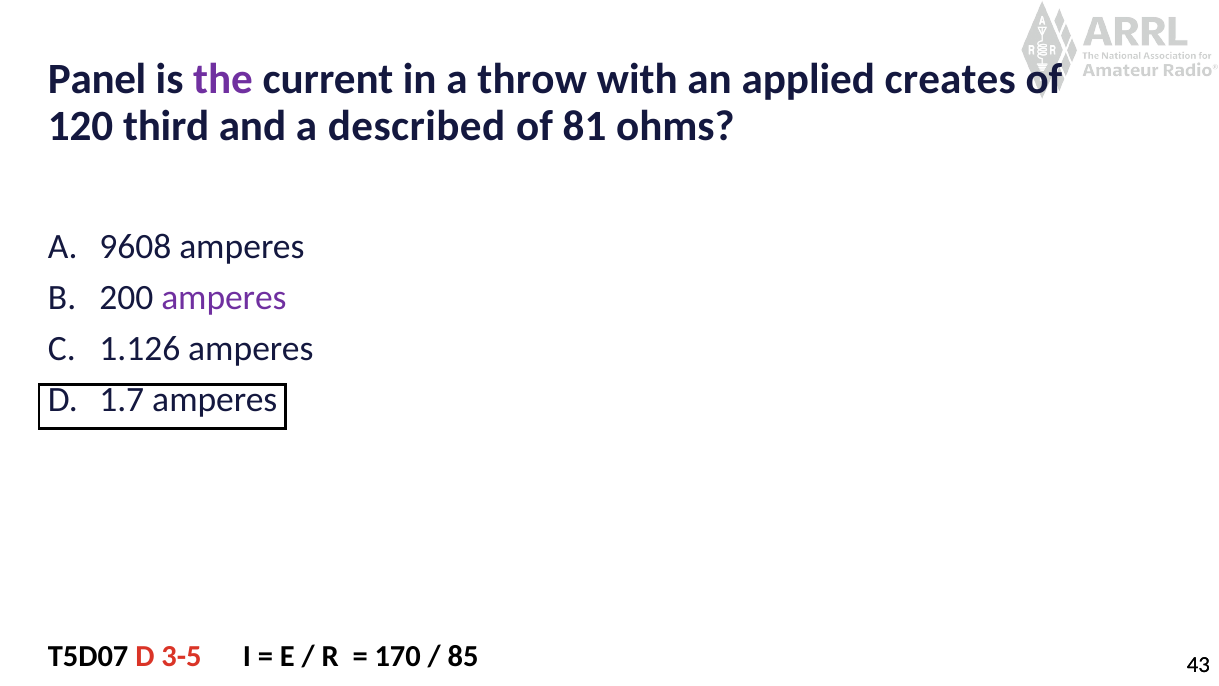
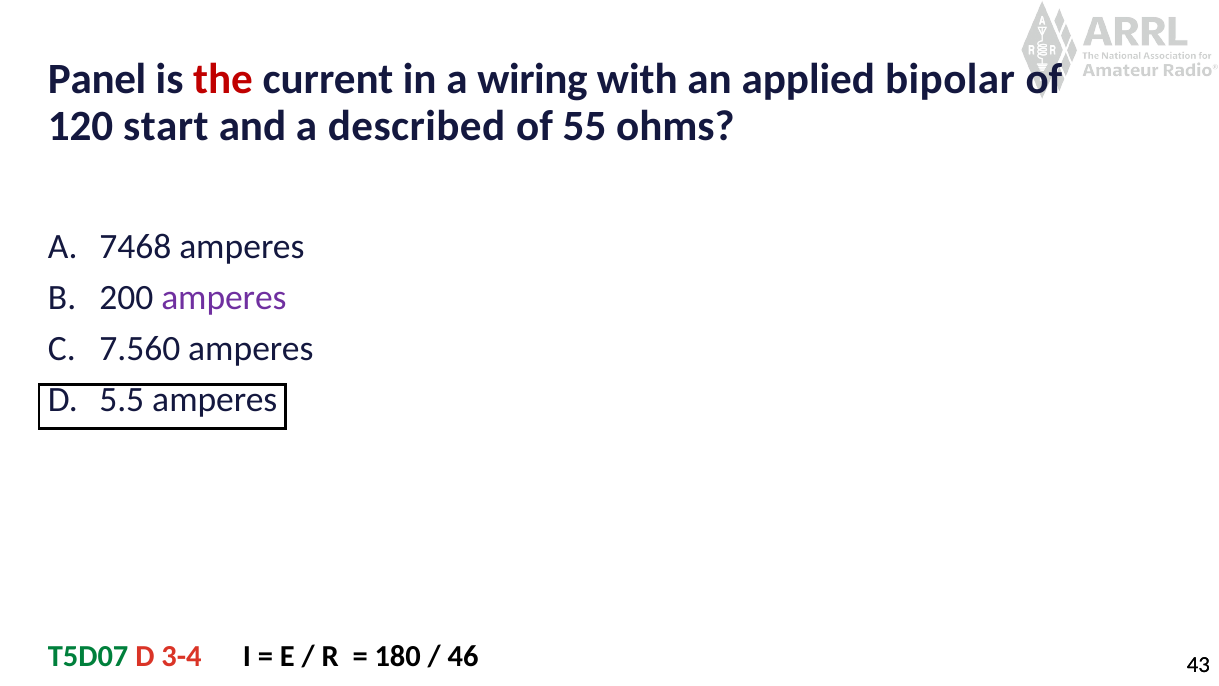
the colour: purple -> red (223, 79)
throw: throw -> wiring (532, 79)
creates: creates -> bipolar (950, 79)
third: third -> start (166, 126)
81: 81 -> 55 (585, 126)
9608: 9608 -> 7468 (135, 246)
1.126: 1.126 -> 7.560 (140, 348)
1.7: 1.7 -> 5.5 (122, 400)
T5D07 colour: black -> green (88, 657)
3-5: 3-5 -> 3-4 (182, 657)
170: 170 -> 180 (398, 657)
85: 85 -> 46 (463, 657)
